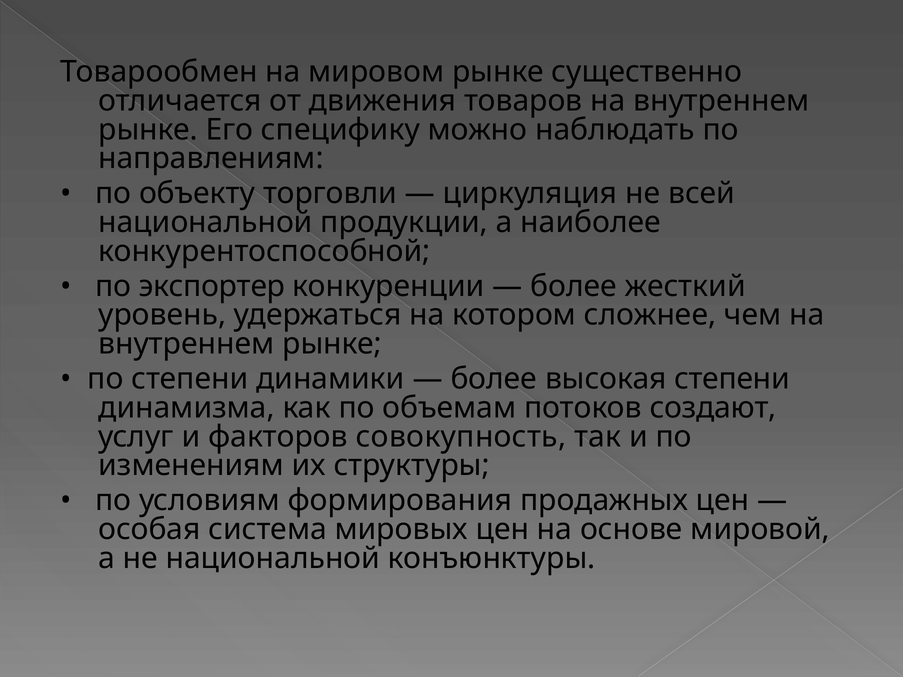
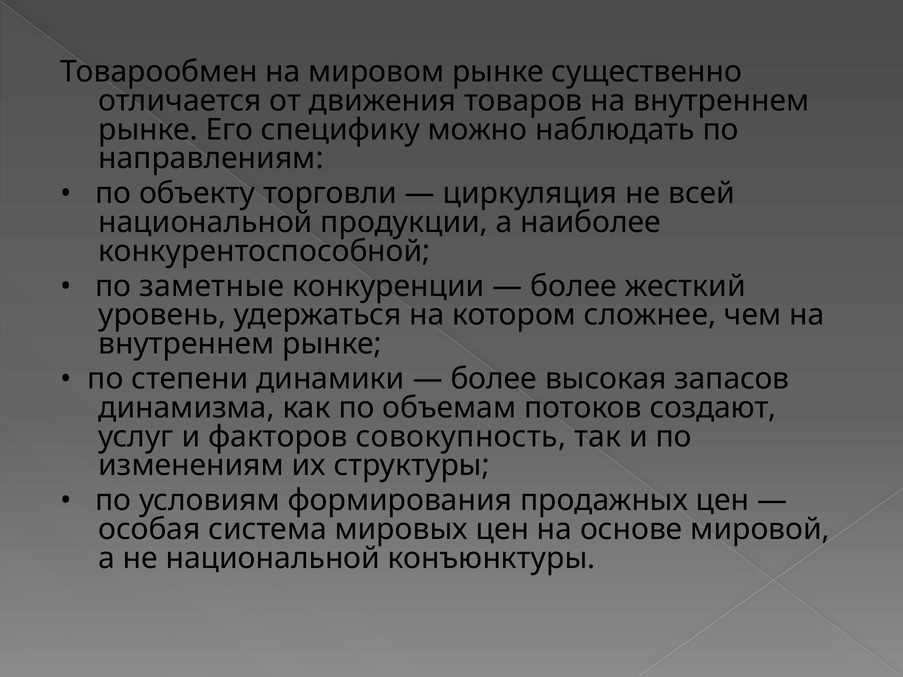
экспортер: экспортер -> заметные (212, 286)
высокая степени: степени -> запасов (732, 379)
